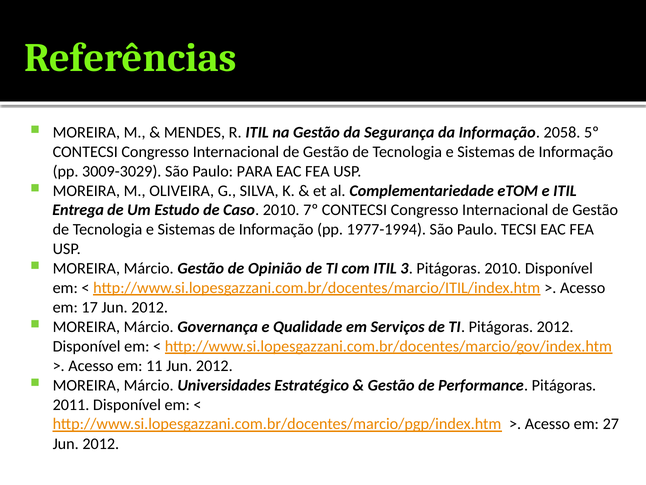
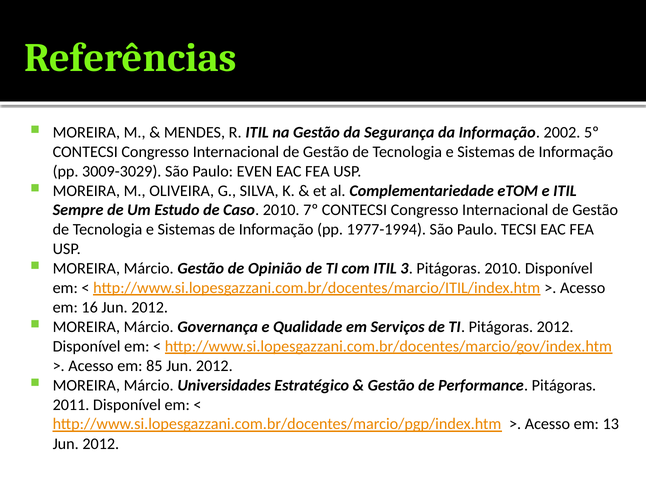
2058: 2058 -> 2002 (562, 132)
PARA: PARA -> EVEN (254, 171)
Entrega: Entrega -> Sempre (78, 210)
17: 17 -> 16 (90, 307)
11: 11 -> 85 (154, 366)
27: 27 -> 13 (611, 424)
